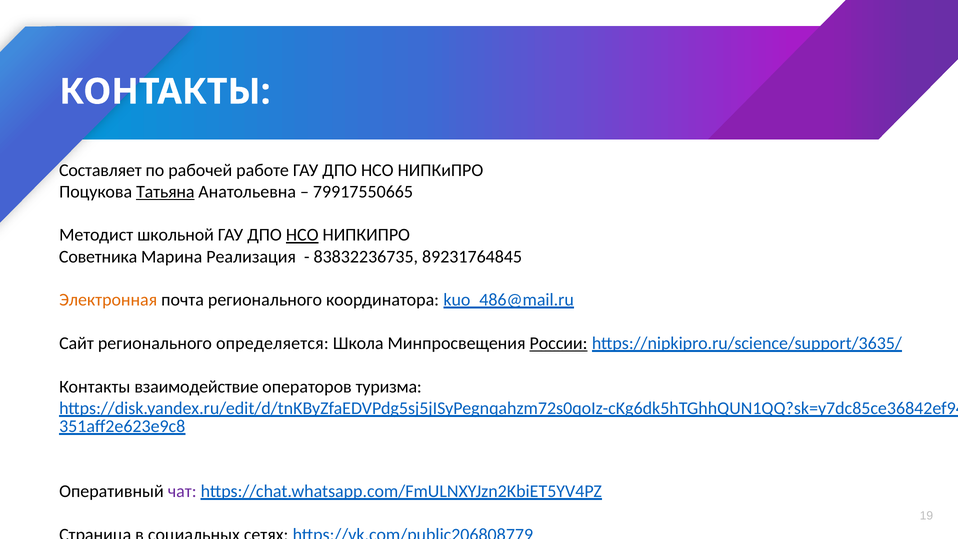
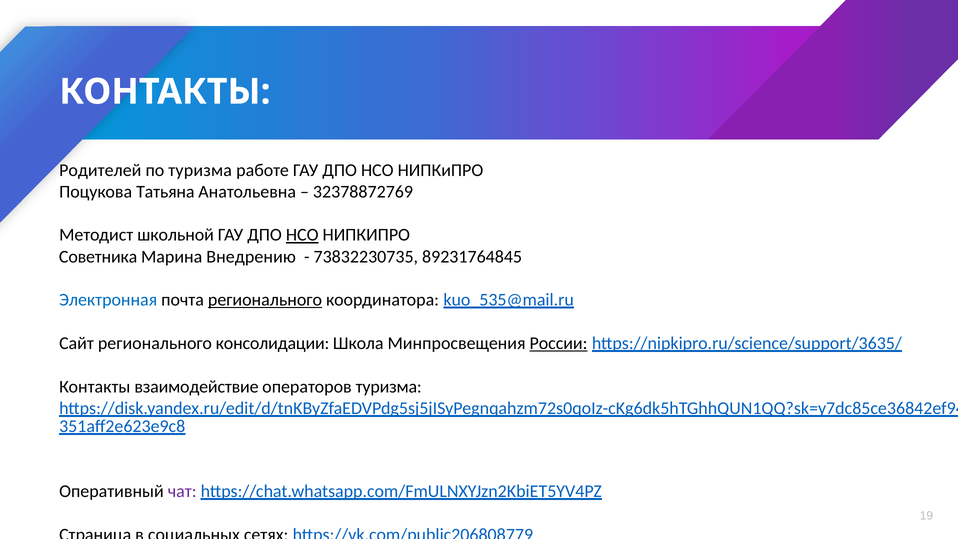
Составляет: Составляет -> Родителей (100, 170)
по рабочей: рабочей -> туризма (200, 170)
Татьяна underline: present -> none (165, 192)
79917550665: 79917550665 -> 32378872769 (363, 192)
Реализация: Реализация -> Внедрению (251, 257)
83832236735: 83832236735 -> 73832230735 (366, 257)
Электронная colour: orange -> blue (108, 300)
регионального underline: none -> present (265, 300)
kuo_486@mail.ru: kuo_486@mail.ru -> kuo_535@mail.ru (509, 300)
определяется: определяется -> консолидации (273, 343)
